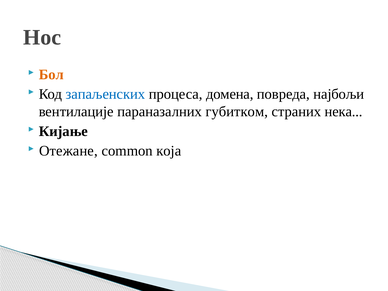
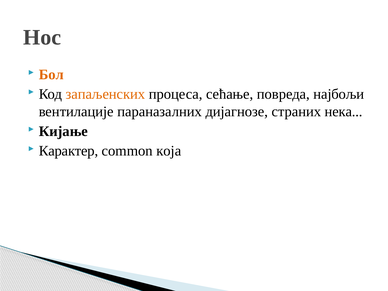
запаљенских colour: blue -> orange (105, 94)
домена: домена -> сећање (230, 94)
губитком: губитком -> дијагнозе (237, 112)
Отежане: Отежане -> Карактер (69, 151)
